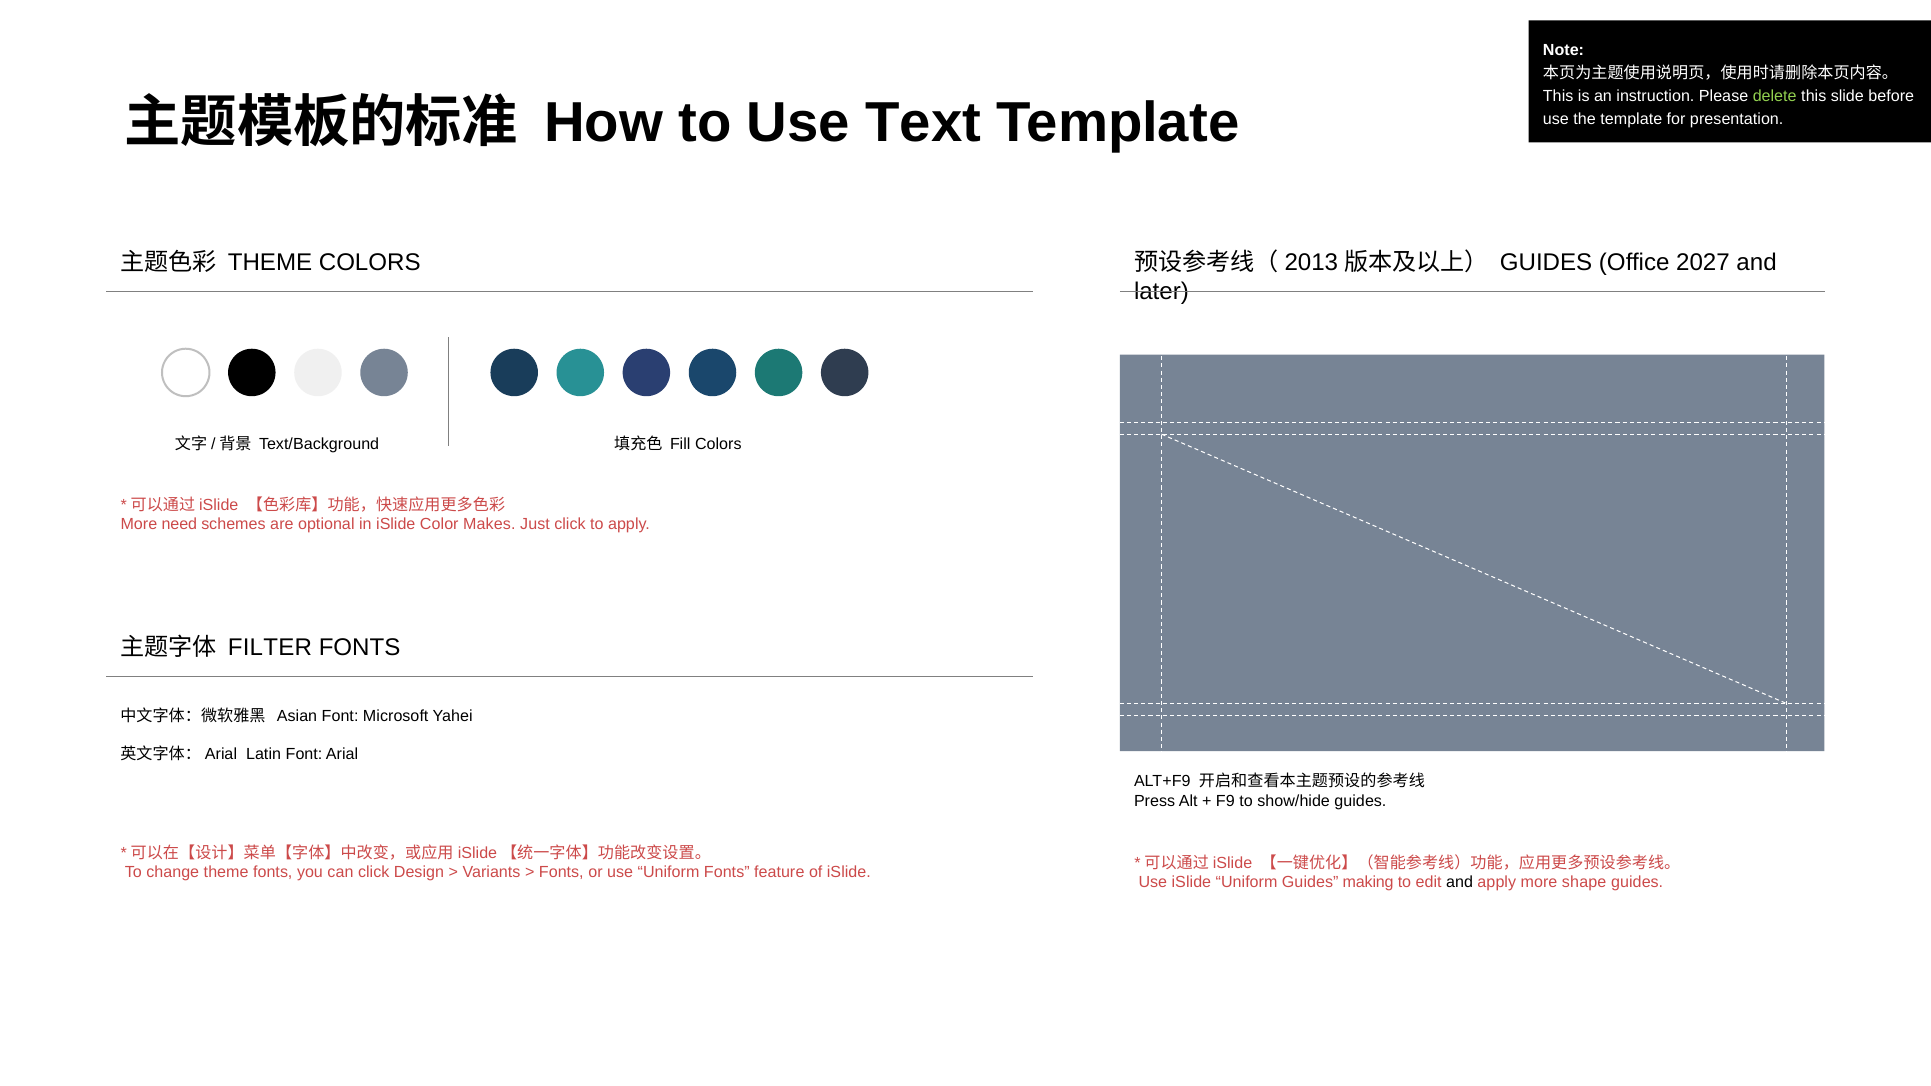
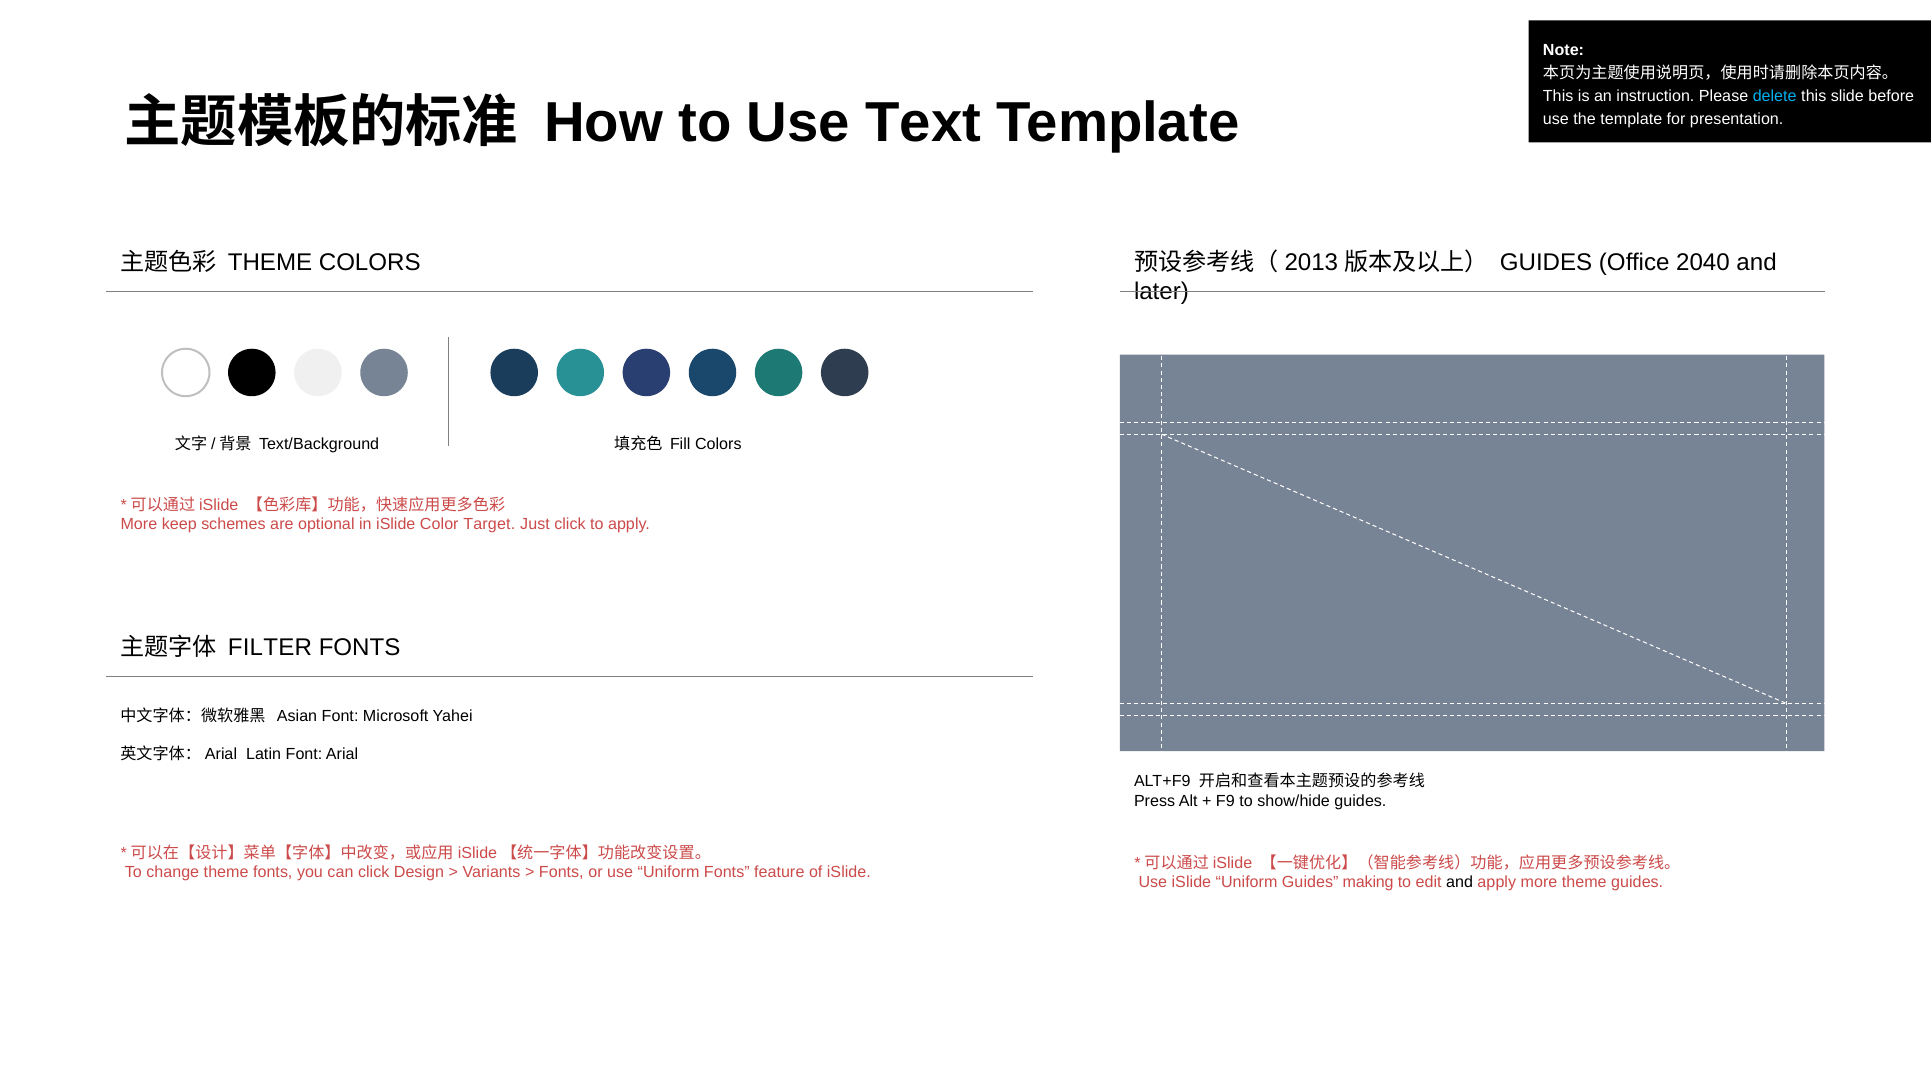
delete colour: light green -> light blue (1775, 96)
2027: 2027 -> 2040 (1703, 263)
need: need -> keep (179, 524)
Makes: Makes -> Target (489, 524)
more shape: shape -> theme (1584, 883)
